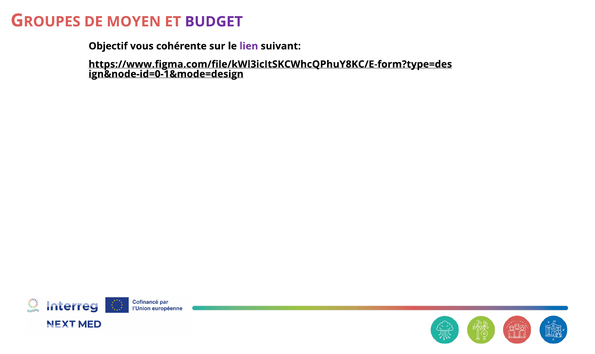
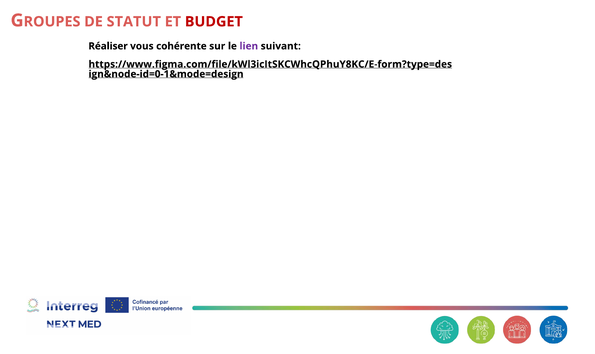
MOYEN: MOYEN -> STATUT (134, 22)
BUDGET colour: purple -> red (214, 22)
Objectif: Objectif -> Réaliser (108, 46)
